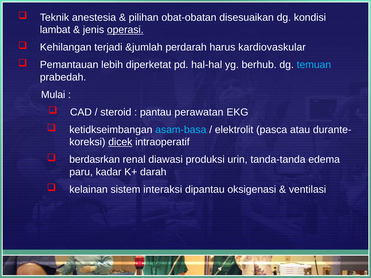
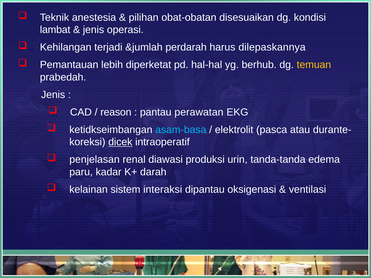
operasi underline: present -> none (125, 30)
kardiovaskular: kardiovaskular -> dilepaskannya (272, 47)
temuan colour: light blue -> yellow (314, 65)
Mulai: Mulai -> Jenis (53, 95)
steroid: steroid -> reason (116, 112)
berdasrkan: berdasrkan -> penjelasan (95, 160)
